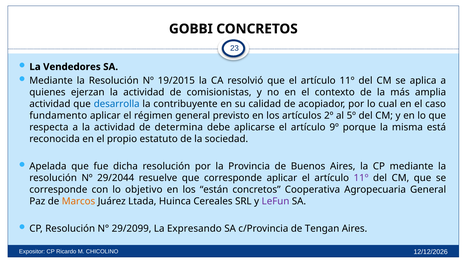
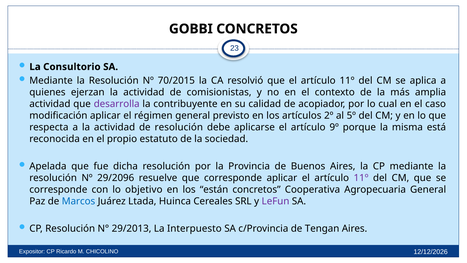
Vendedores: Vendedores -> Consultorio (72, 67)
19/2015: 19/2015 -> 70/2015 (176, 80)
desarrolla colour: blue -> purple (117, 104)
fundamento: fundamento -> modificación (58, 115)
de determina: determina -> resolución (179, 127)
29/2044: 29/2044 -> 29/2096 (116, 178)
Marcos colour: orange -> blue (79, 201)
29/2099: 29/2099 -> 29/2013 (132, 228)
Expresando: Expresando -> Interpuesto (194, 228)
